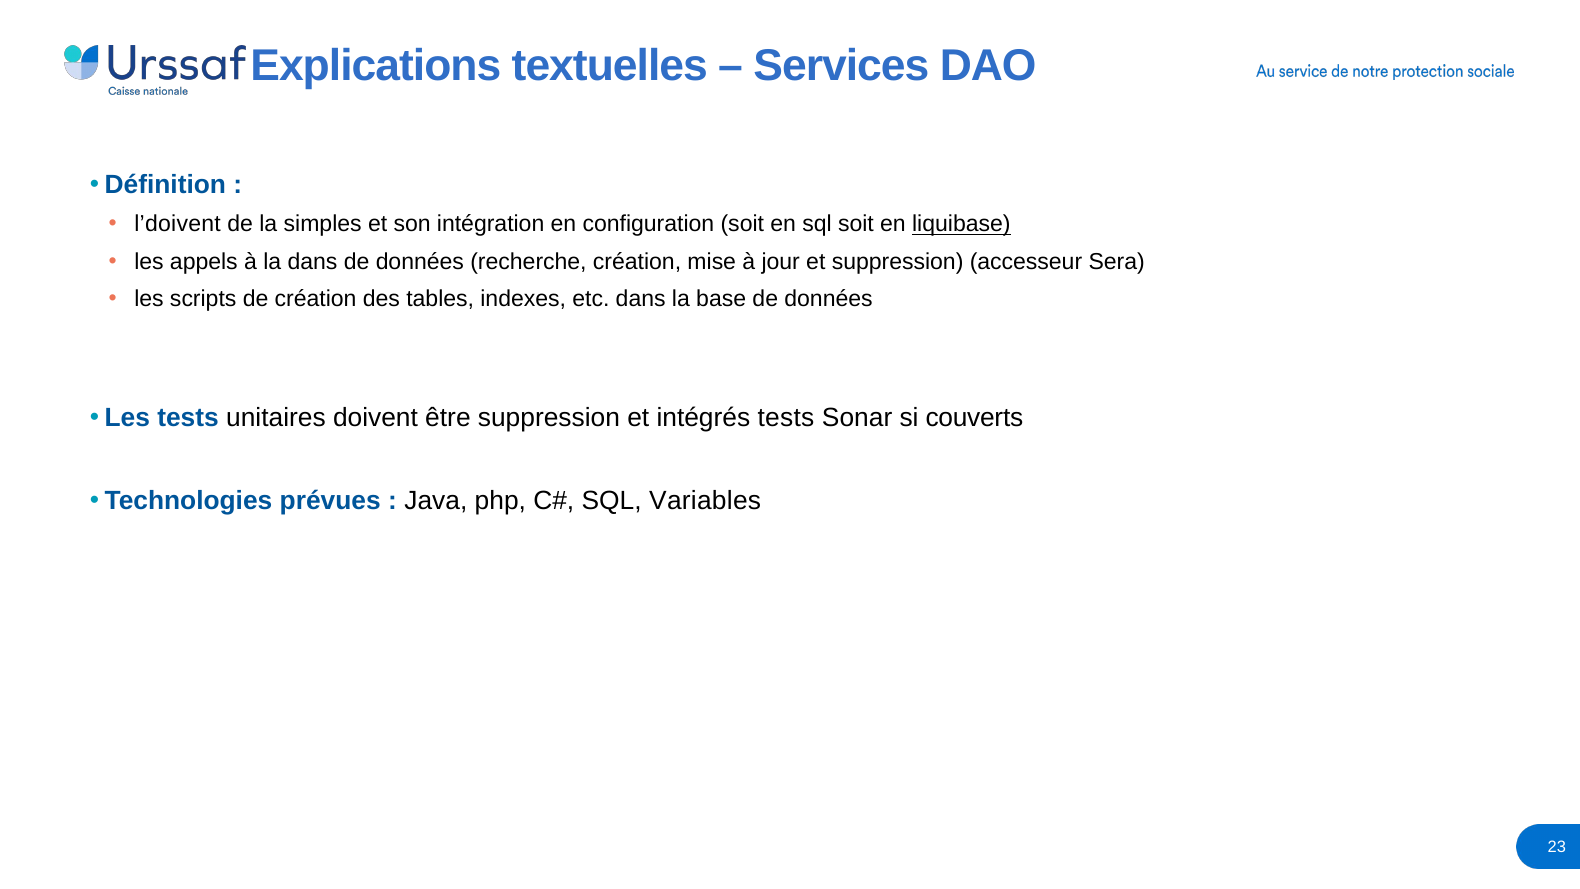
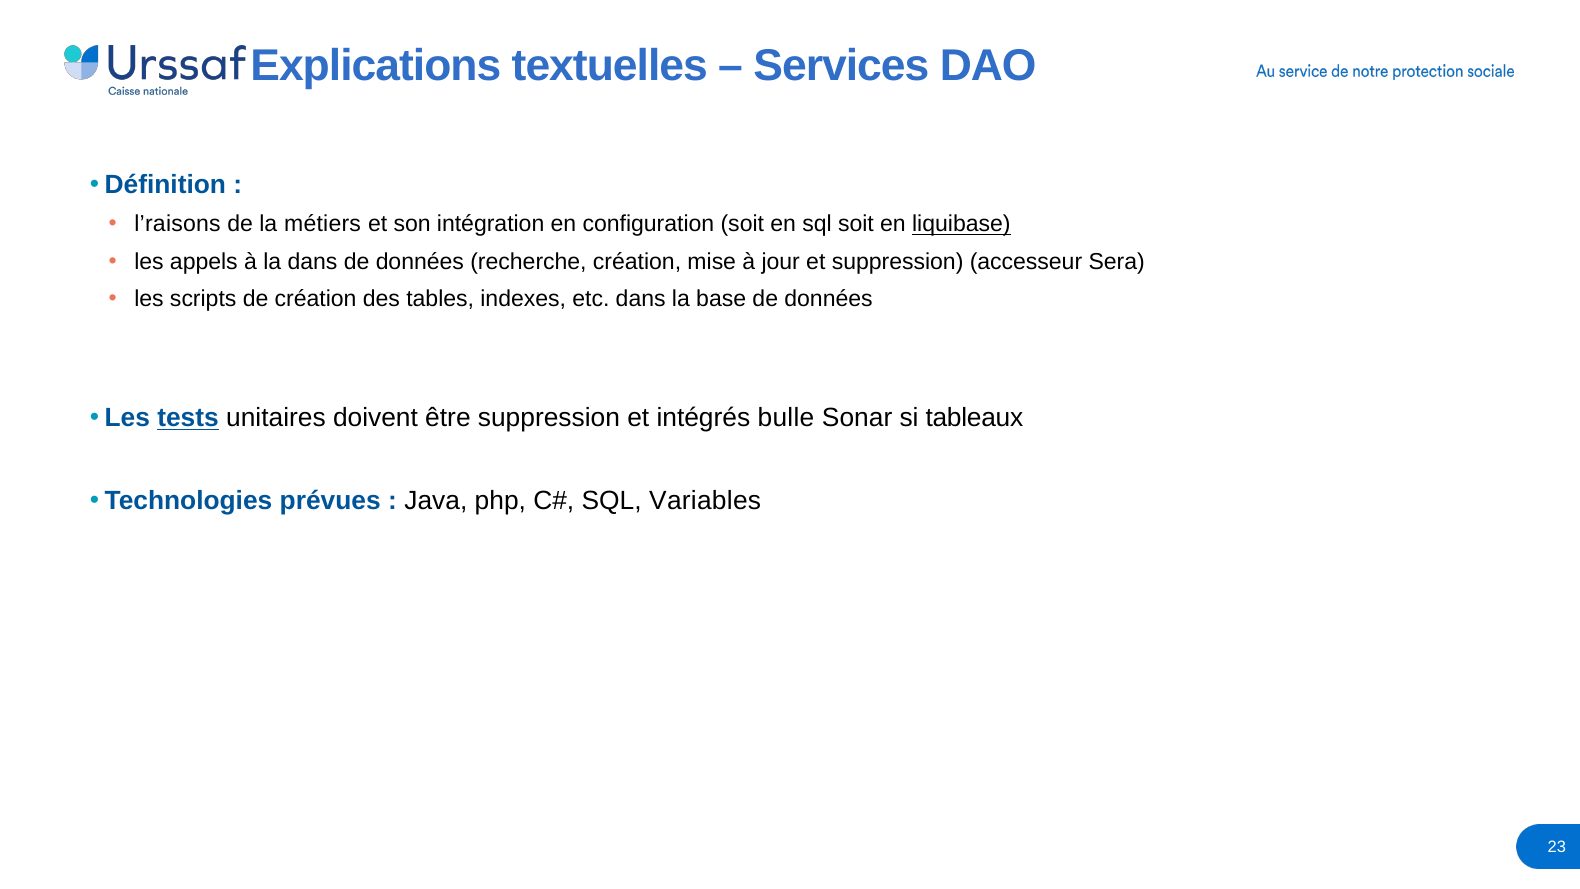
l’doivent: l’doivent -> l’raisons (178, 224)
simples: simples -> métiers (323, 224)
tests underline: none -> present (188, 418)
intégrés tests: tests -> bulle (786, 418)
couverts: couverts -> tableaux (974, 418)
